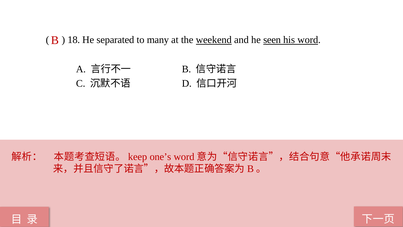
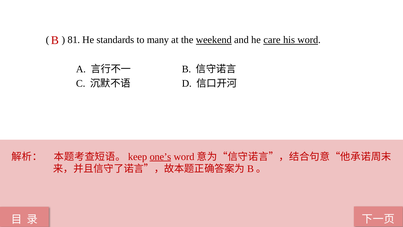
18: 18 -> 81 (74, 40)
separated: separated -> standards (115, 40)
seen: seen -> care (272, 40)
one’s underline: none -> present (160, 157)
